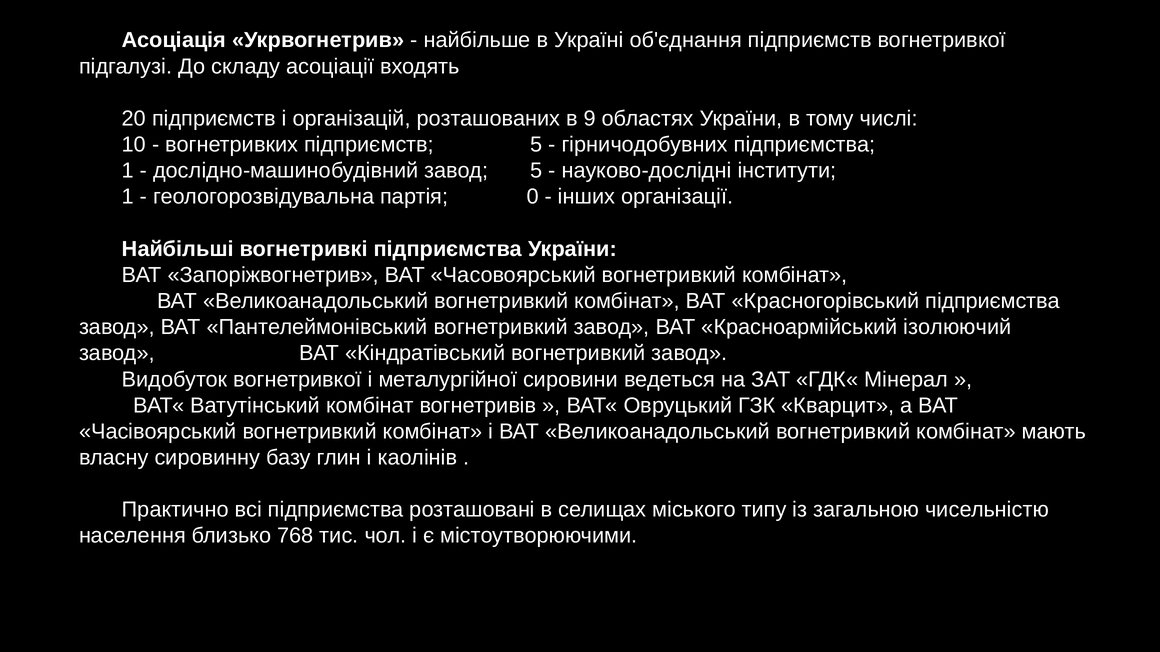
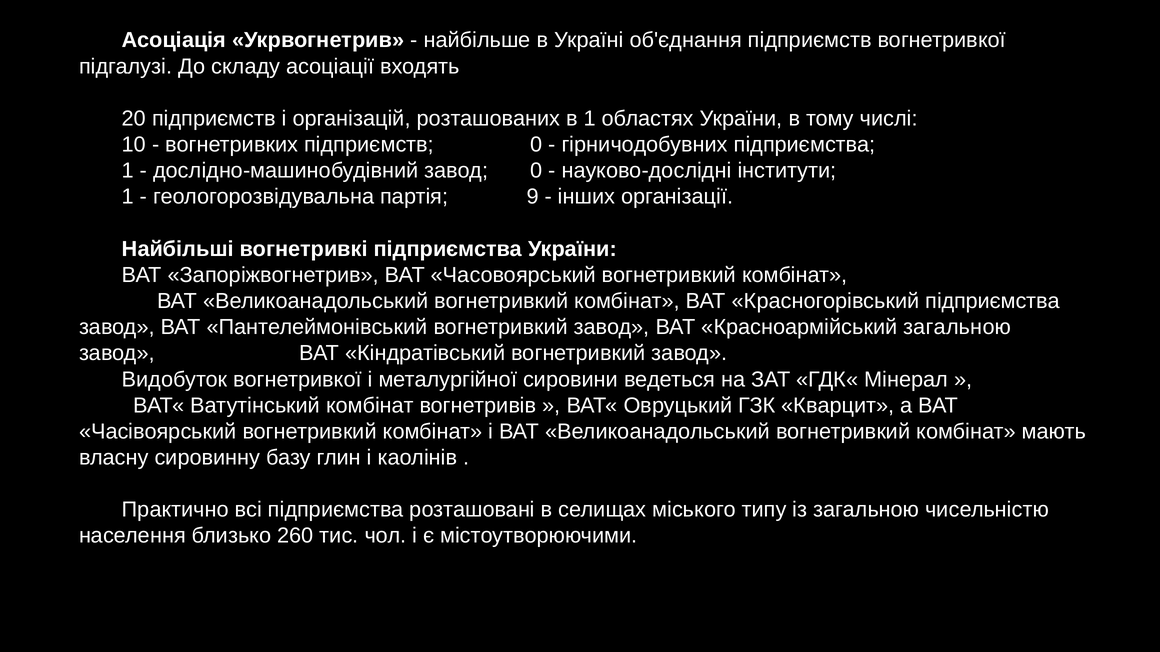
в 9: 9 -> 1 (590, 119)
підприємств 5: 5 -> 0 (536, 145)
завод 5: 5 -> 0 (536, 171)
0: 0 -> 9 (533, 197)
Красноармійський ізолюючий: ізолюючий -> загальною (957, 327)
768: 768 -> 260 (295, 536)
